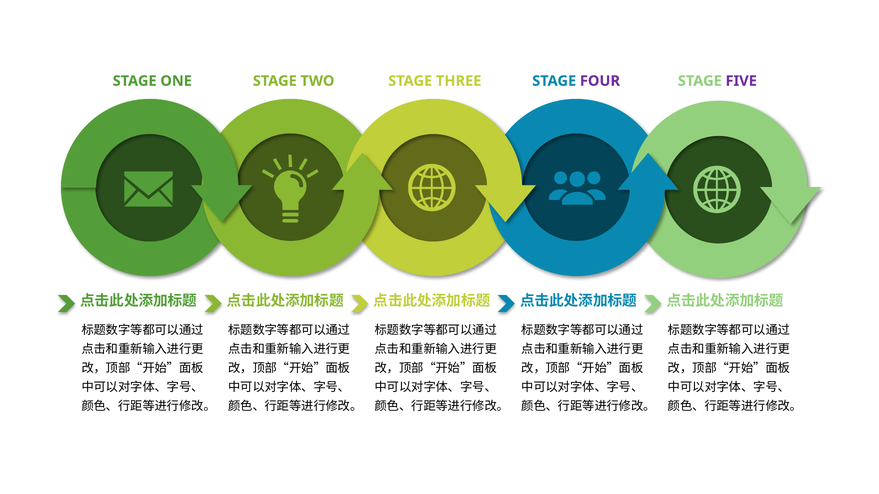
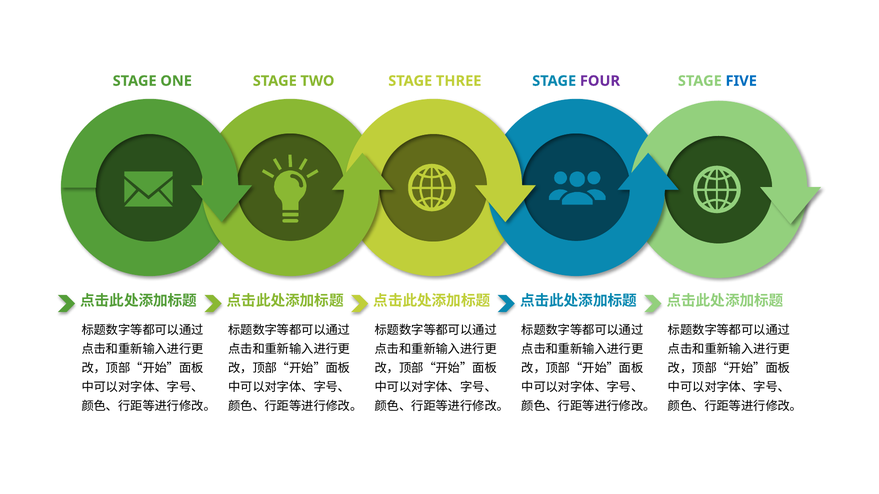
FIVE colour: purple -> blue (741, 81)
